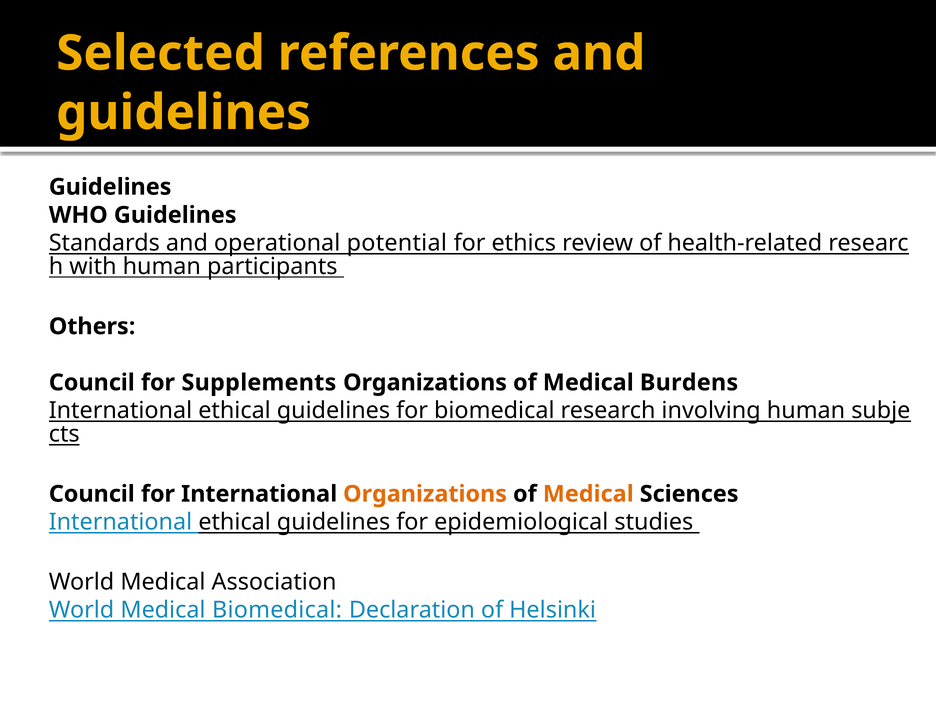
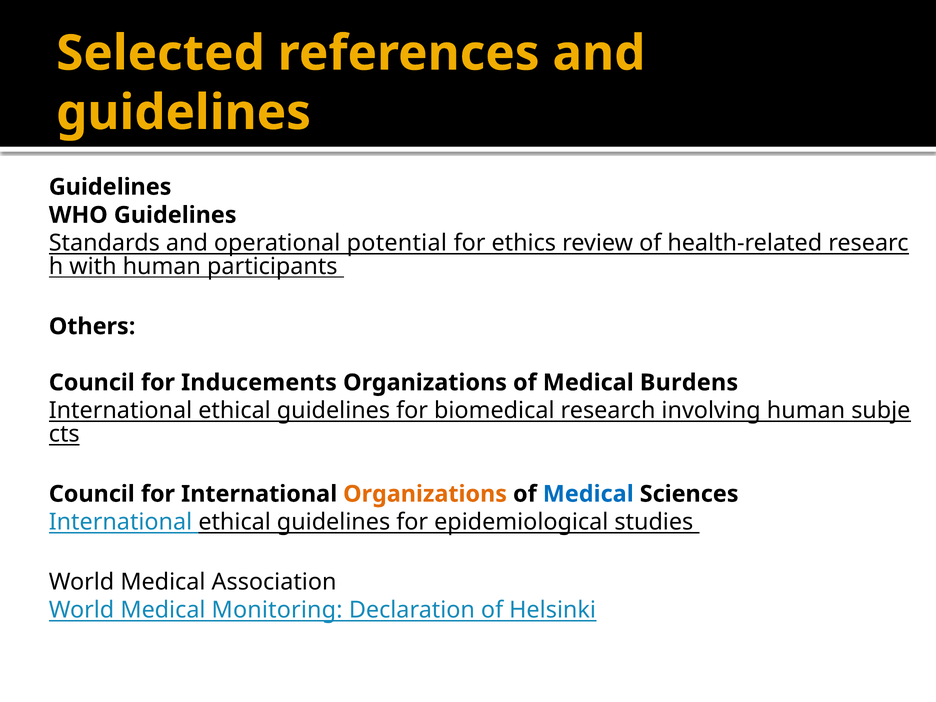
Supplements: Supplements -> Inducements (259, 383)
Medical colour: orange -> blue (588, 494)
Medical Biomedical: Biomedical -> Monitoring (277, 610)
